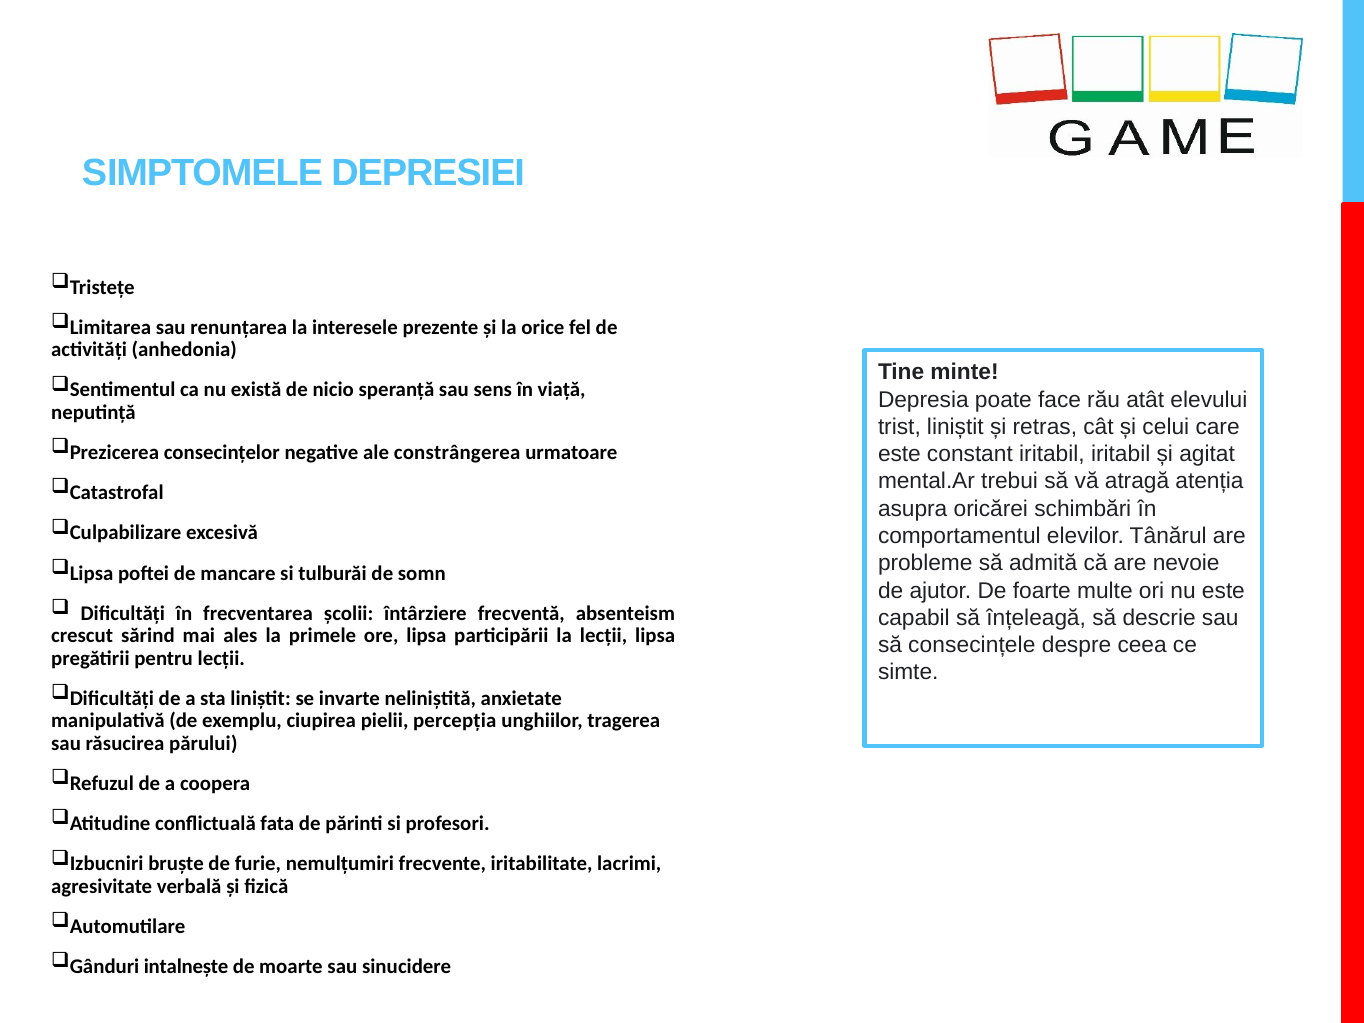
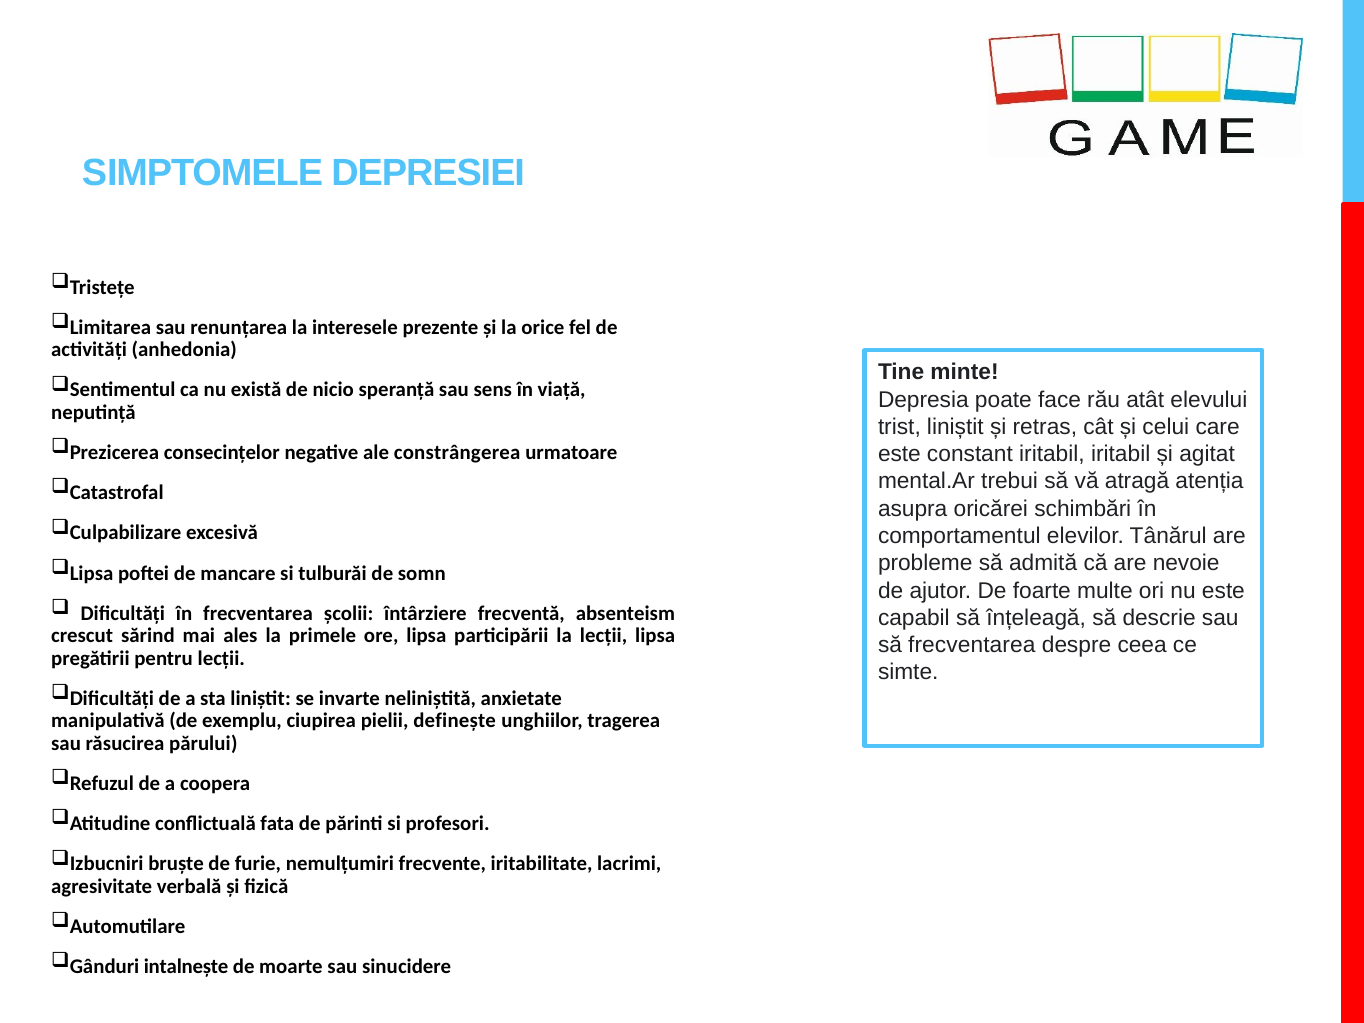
să consecințele: consecințele -> frecventarea (972, 645)
percepția: percepția -> definește (455, 721)
